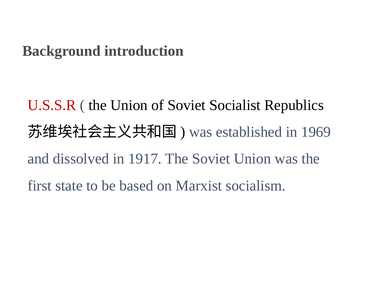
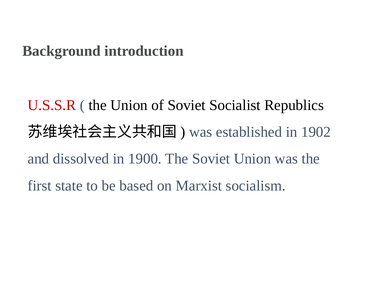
1969: 1969 -> 1902 (316, 132)
1917: 1917 -> 1900 (145, 159)
